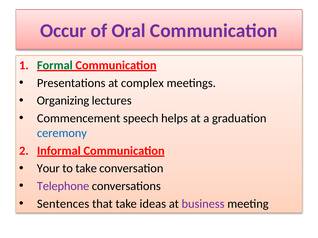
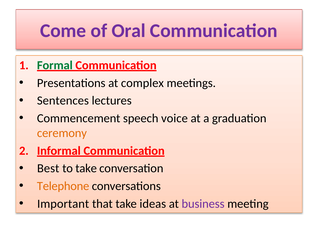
Occur: Occur -> Come (63, 31)
Organizing: Organizing -> Sentences (63, 101)
helps: helps -> voice (174, 119)
ceremony colour: blue -> orange (62, 133)
Your: Your -> Best (48, 169)
Telephone colour: purple -> orange (63, 186)
Sentences: Sentences -> Important (63, 204)
